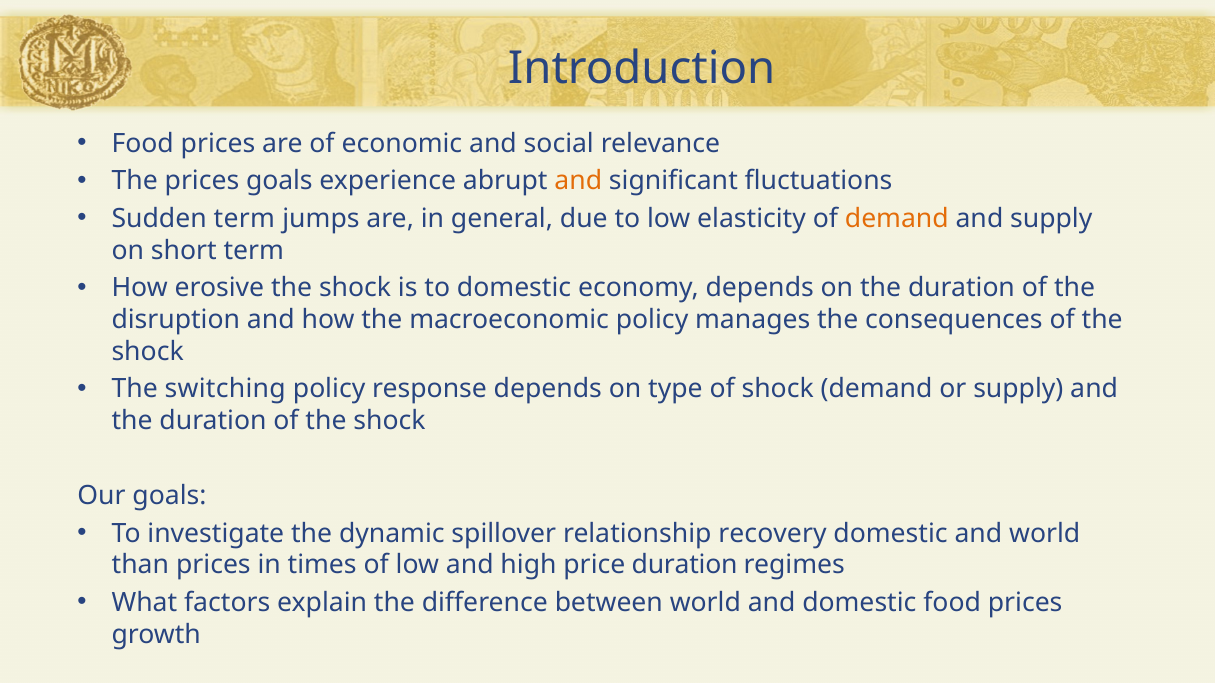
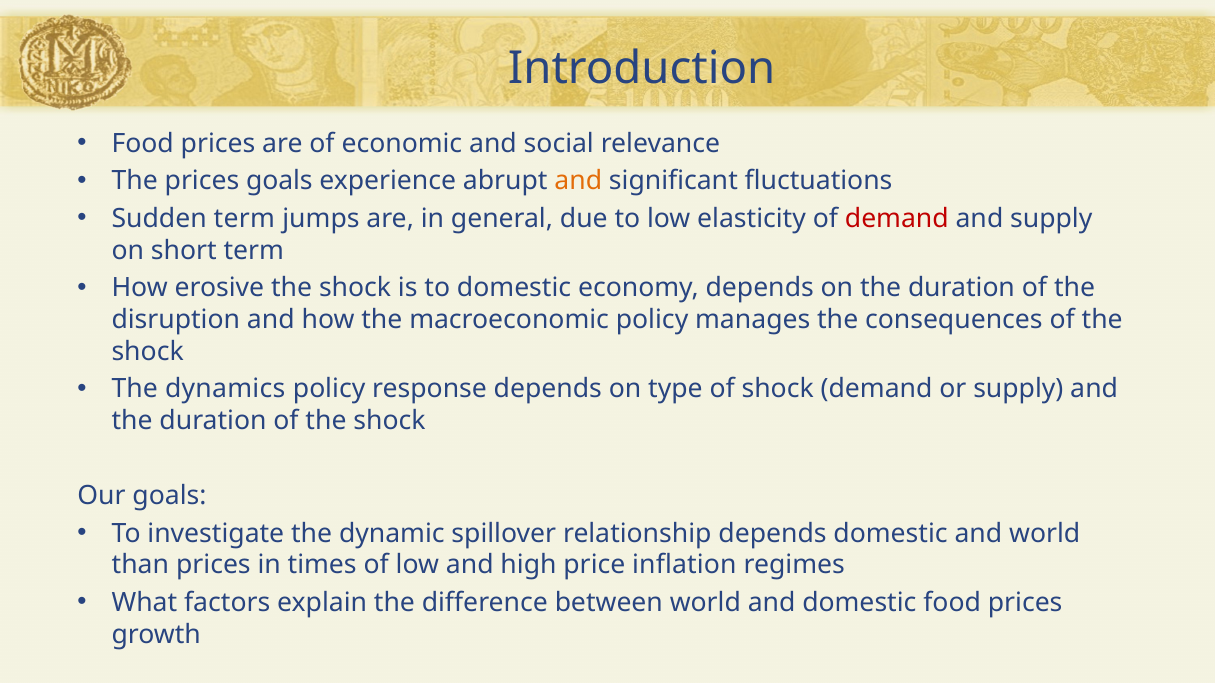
demand colour: orange -> red (897, 219)
switching: switching -> dynamics (225, 389)
relationship recovery: recovery -> depends (773, 534)
price duration: duration -> inflation (684, 566)
